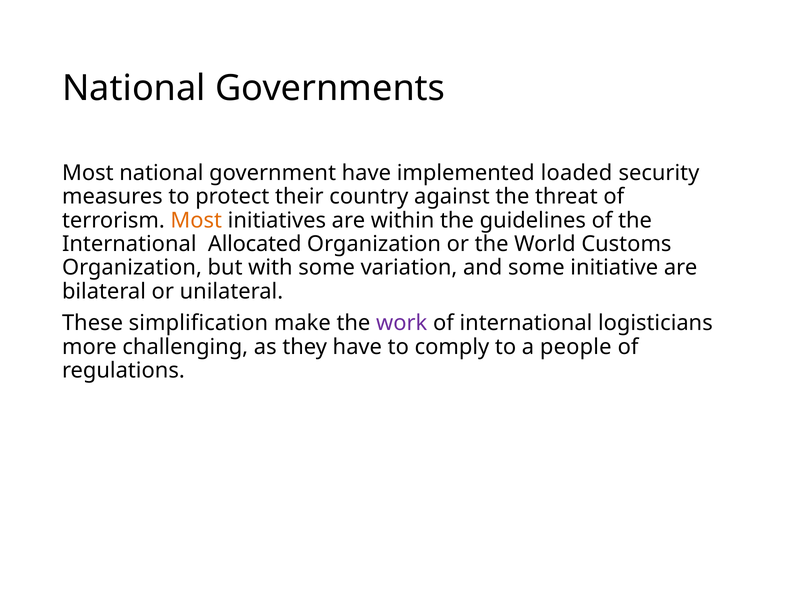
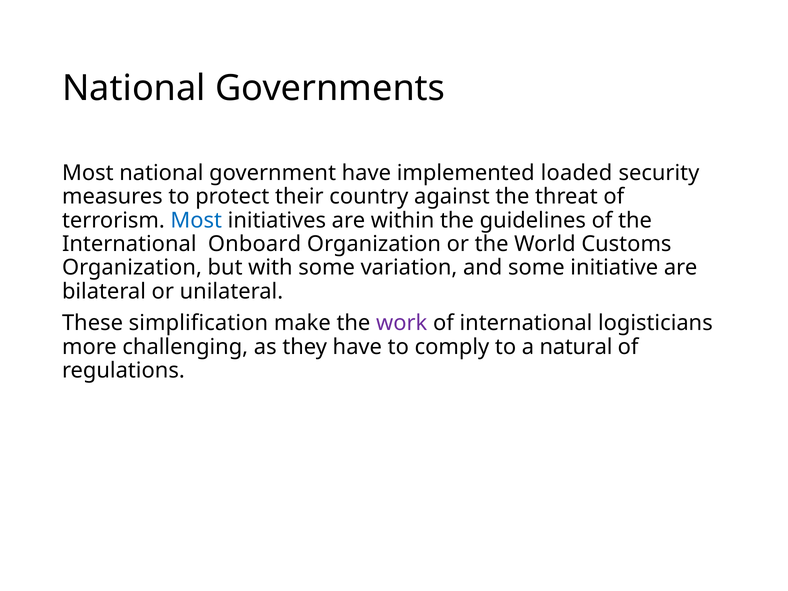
Most colour: orange -> blue (196, 220)
Allocated: Allocated -> Onboard (255, 244)
people: people -> natural (576, 347)
